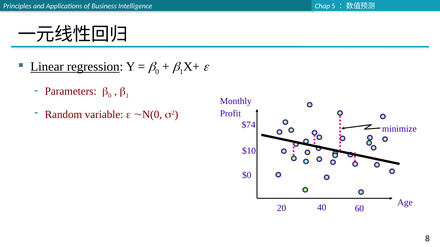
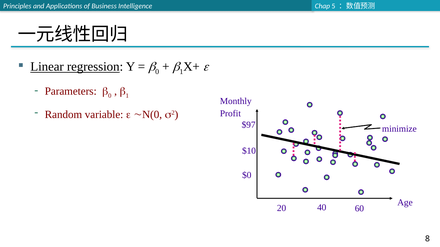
$74: $74 -> $97 (249, 125)
